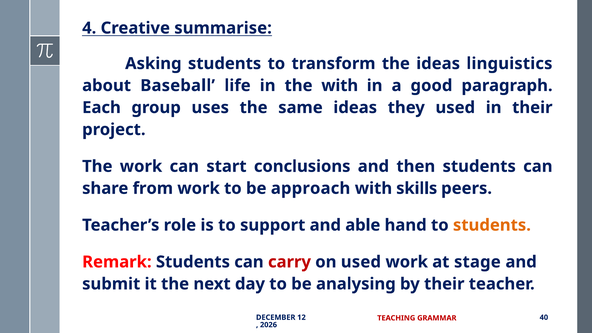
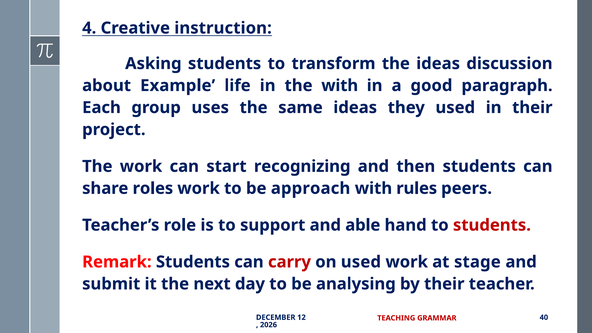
summarise: summarise -> instruction (223, 28)
linguistics: linguistics -> discussion (509, 64)
Baseball: Baseball -> Example (178, 86)
conclusions: conclusions -> recognizing (302, 166)
from: from -> roles (153, 188)
skills: skills -> rules (417, 188)
students colour: orange -> red (492, 225)
